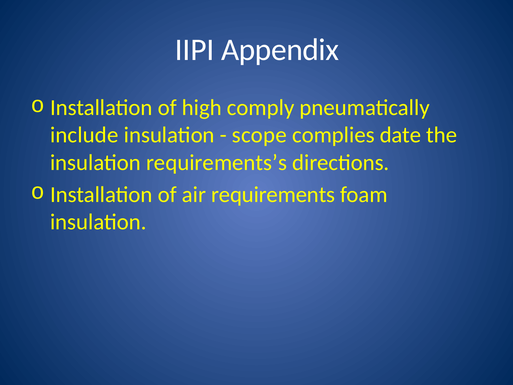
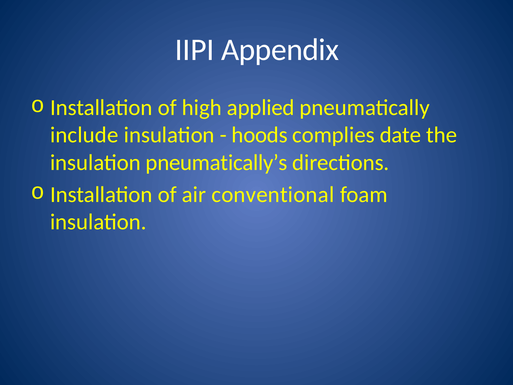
comply: comply -> applied (261, 108)
scope: scope -> hoods (260, 135)
requirements’s: requirements’s -> pneumatically’s (217, 162)
requirements: requirements -> conventional (273, 194)
